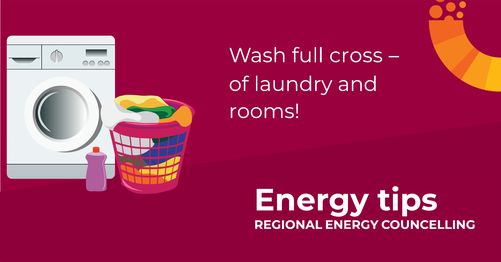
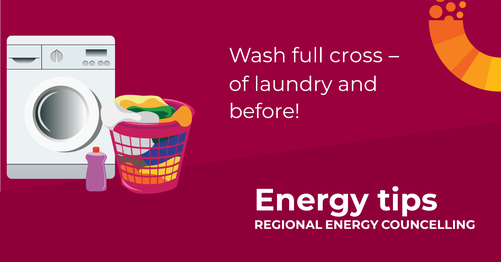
rooms: rooms -> before (264, 111)
